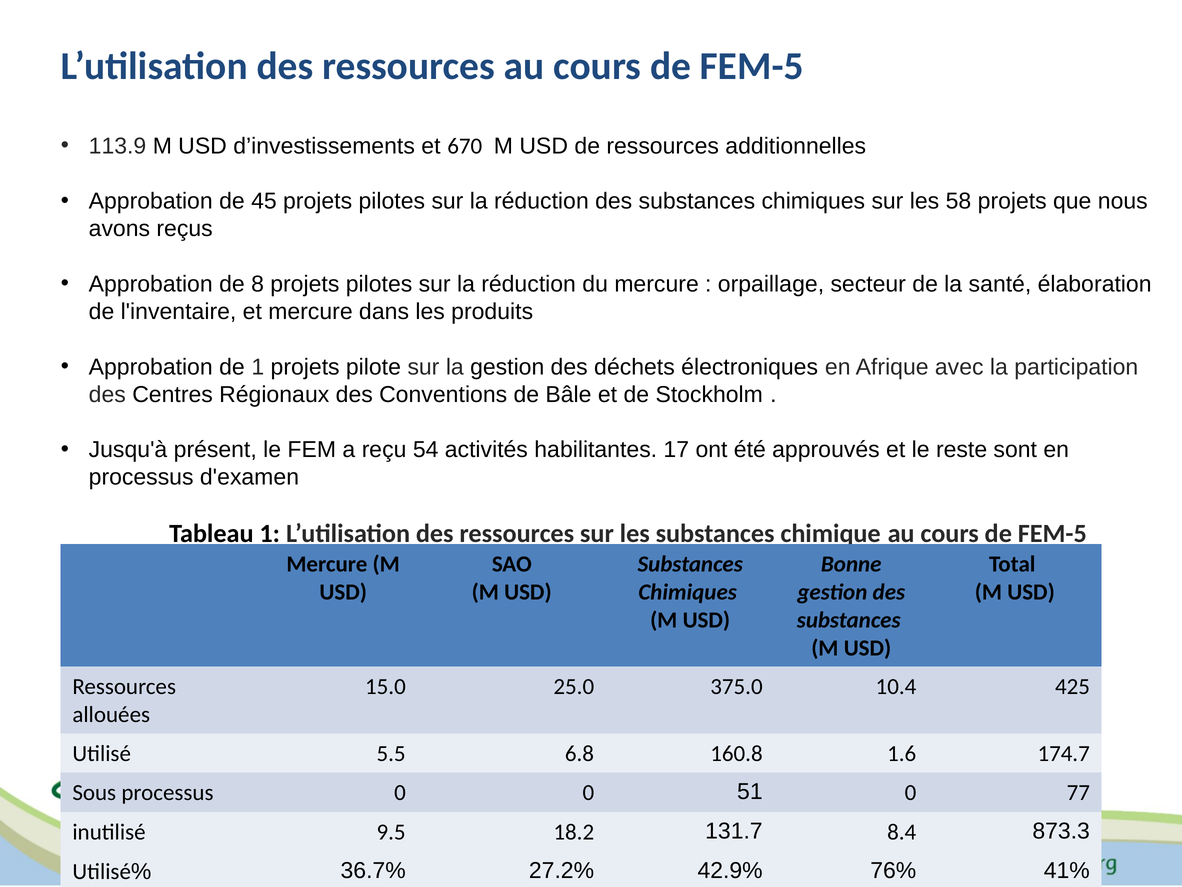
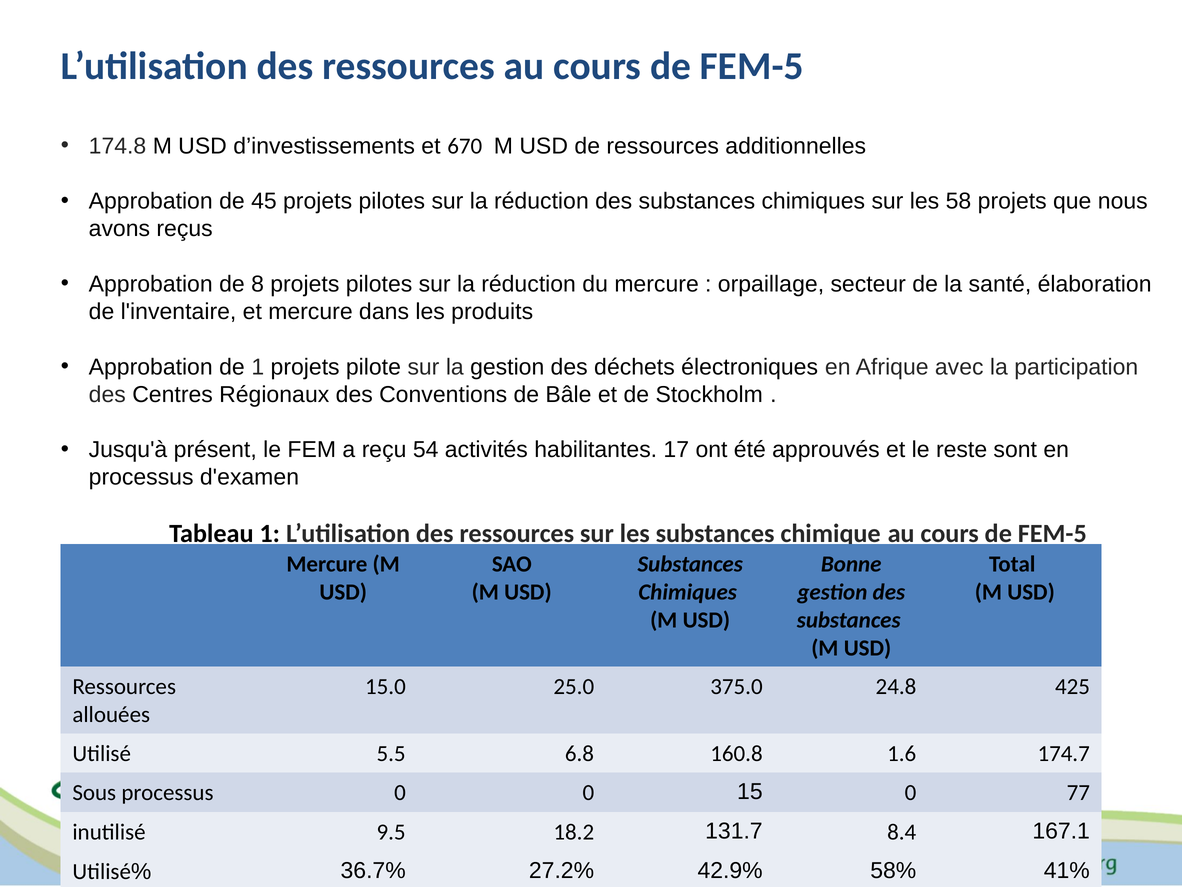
113.9: 113.9 -> 174.8 (117, 146)
10.4: 10.4 -> 24.8 (896, 686)
51: 51 -> 15 (750, 791)
873.3: 873.3 -> 167.1 (1061, 831)
76%: 76% -> 58% (893, 870)
